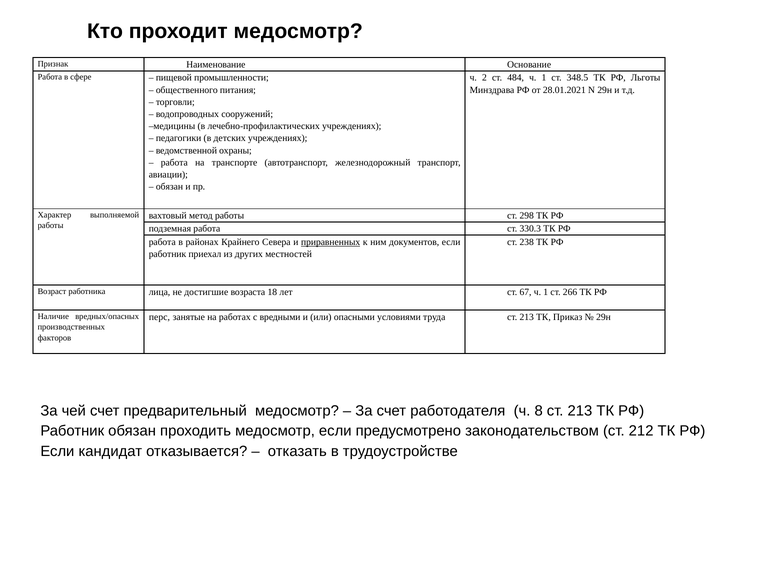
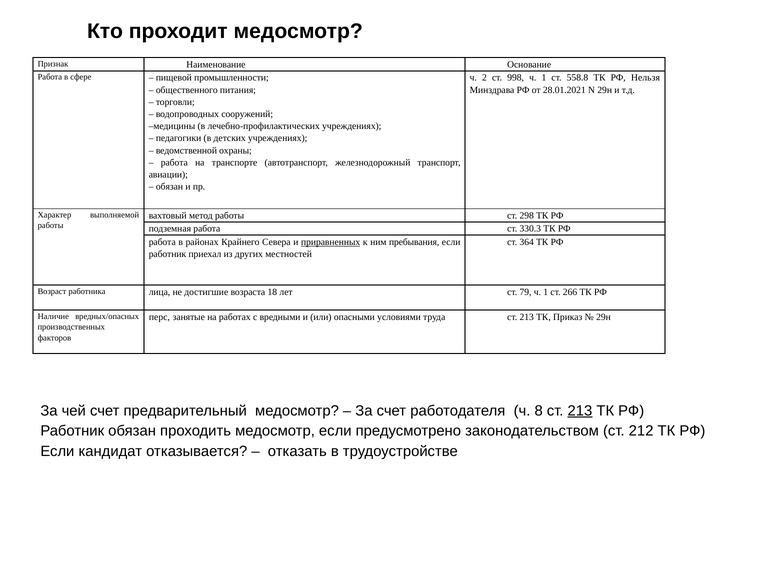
484: 484 -> 998 (516, 78)
348.5: 348.5 -> 558.8 (577, 78)
Льготы: Льготы -> Нельзя (646, 78)
документов: документов -> пребывания (414, 242)
238: 238 -> 364 (527, 242)
67: 67 -> 79 (525, 292)
213 underline: none -> present (580, 410)
